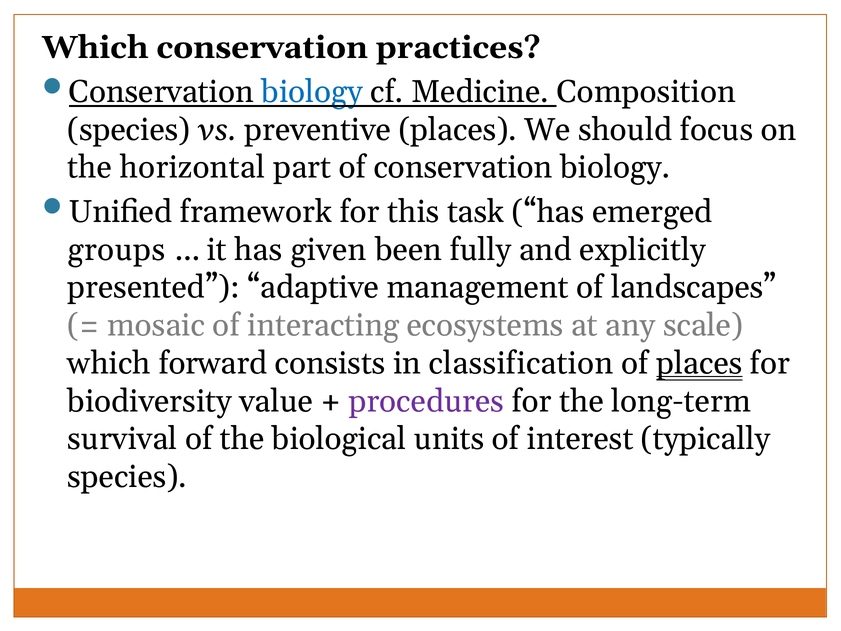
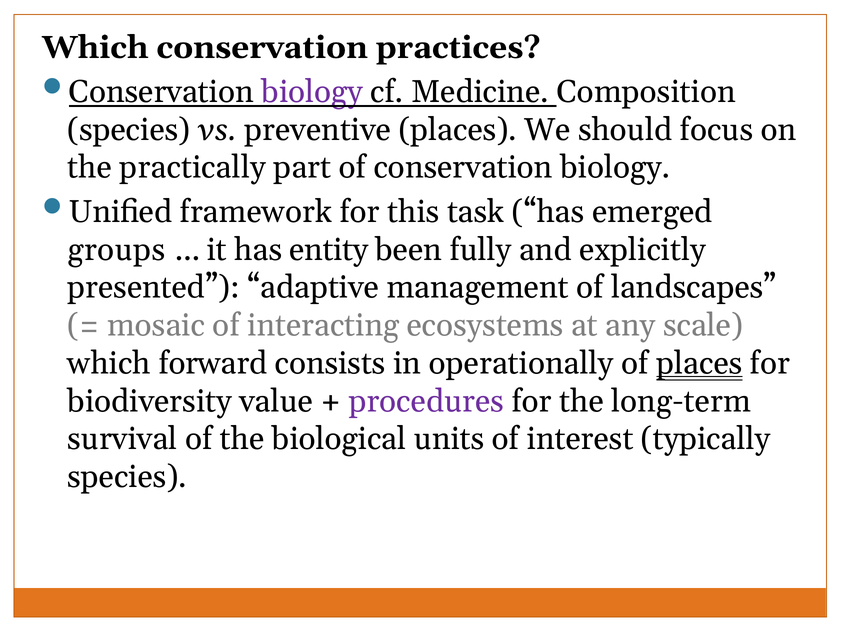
biology colour: blue -> purple (312, 92)
horizontal: horizontal -> practically (193, 167)
given: given -> entity (329, 250)
classification: classification -> operationally (521, 363)
